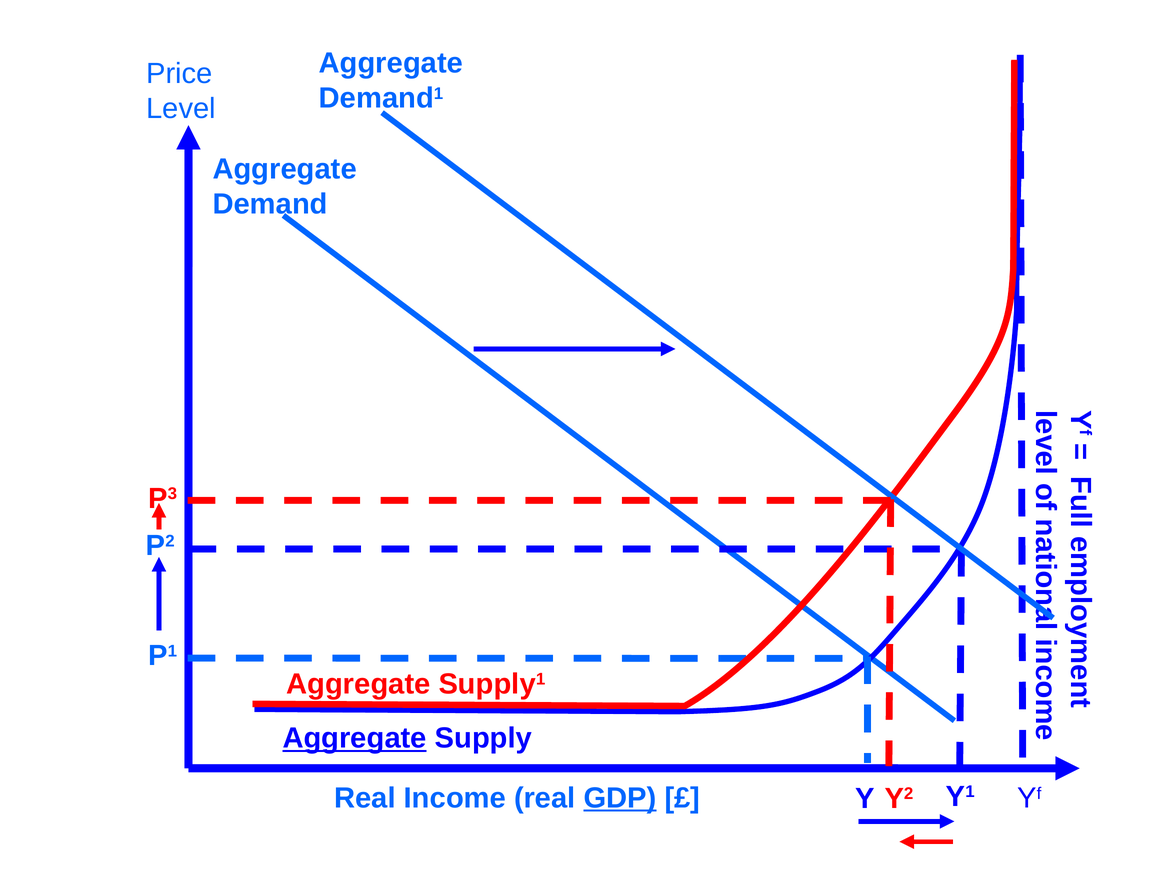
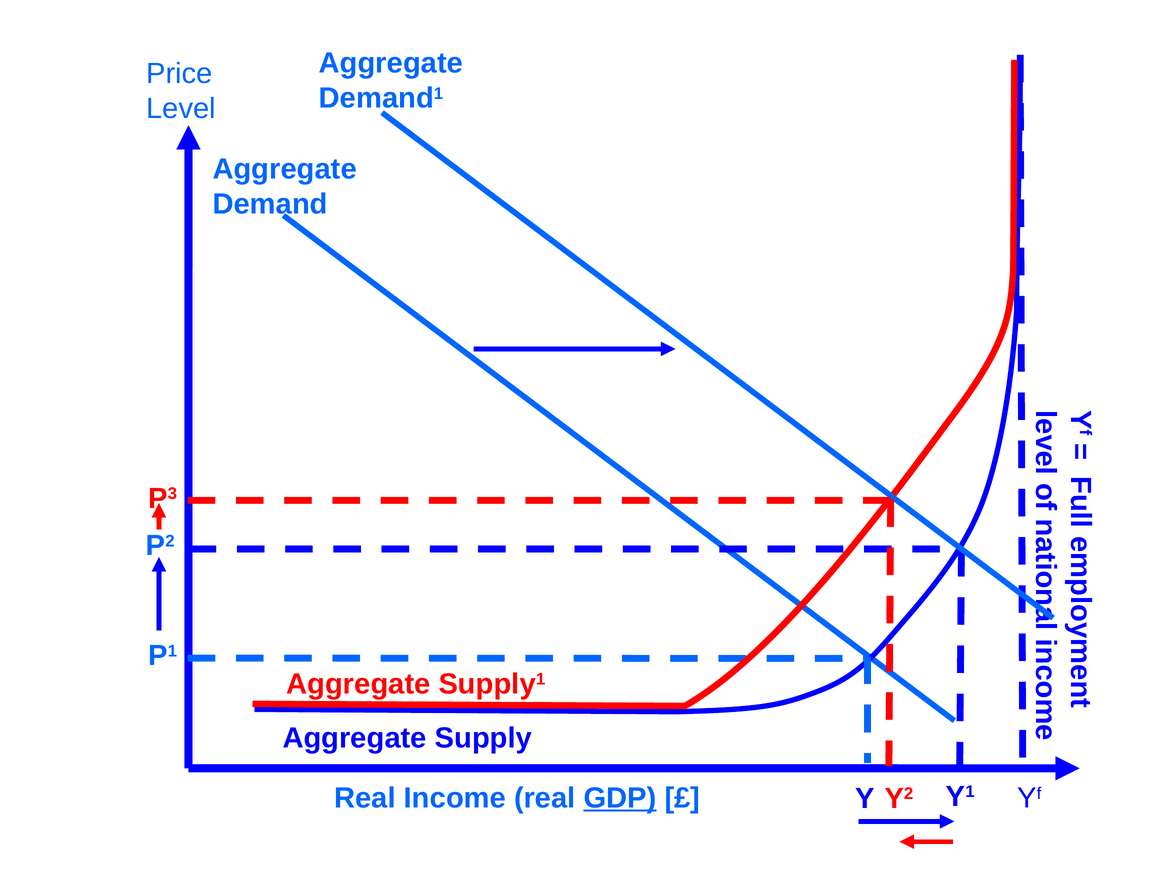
Aggregate underline: present -> none (355, 739)
